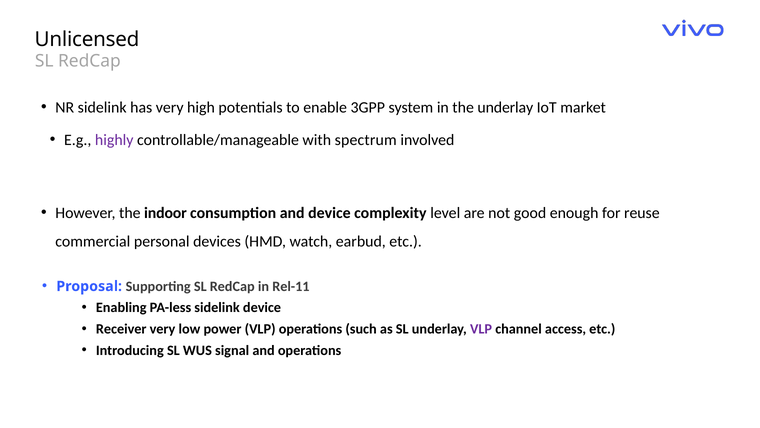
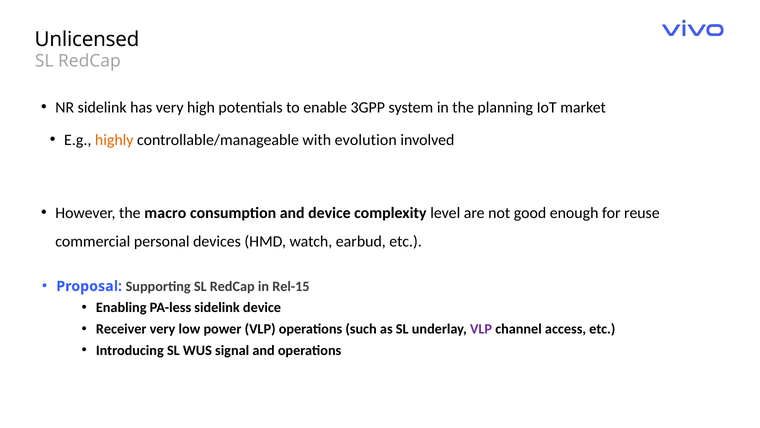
the underlay: underlay -> planning (505, 107)
highly colour: purple -> orange (114, 140)
spectrum: spectrum -> evolution (366, 140)
indoor: indoor -> macro (165, 213)
Rel-11: Rel-11 -> Rel-15 (291, 286)
